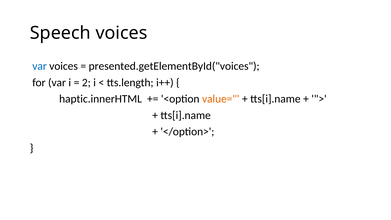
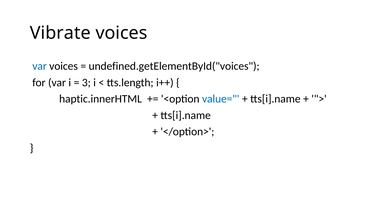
Speech: Speech -> Vibrate (60, 33)
presented.getElementById("voices: presented.getElementById("voices -> undefined.getElementById("voices (174, 66)
2: 2 -> 3 (86, 83)
value= colour: orange -> blue (221, 99)
